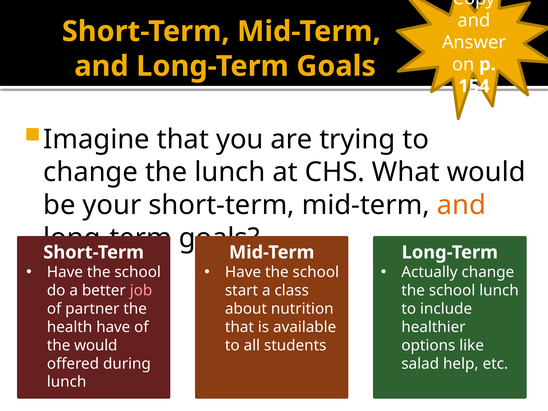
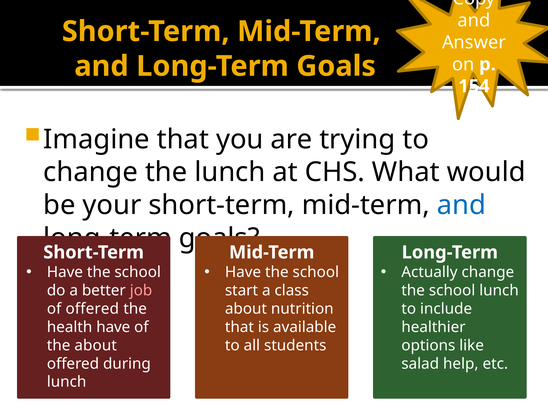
and colour: orange -> blue (461, 205)
of partner: partner -> offered (92, 309)
the would: would -> about (96, 345)
